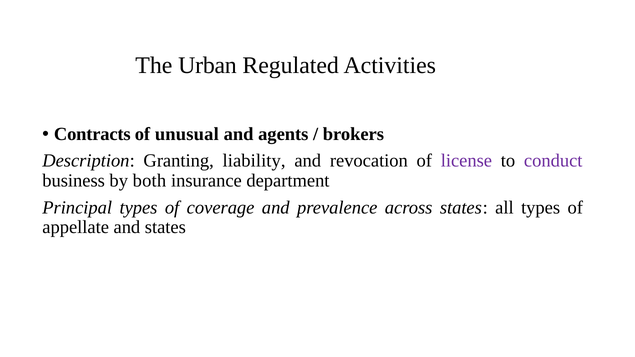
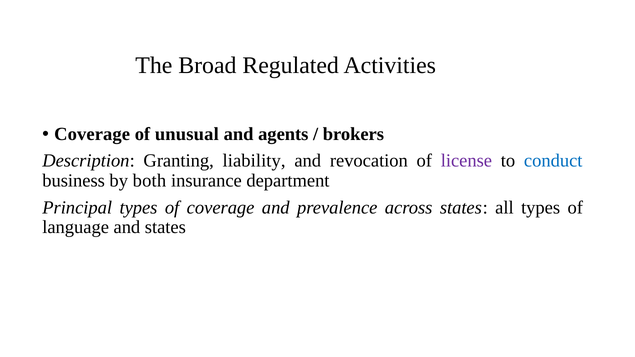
Urban: Urban -> Broad (207, 65)
Contracts: Contracts -> Coverage (92, 134)
conduct colour: purple -> blue (553, 161)
appellate: appellate -> language (76, 227)
